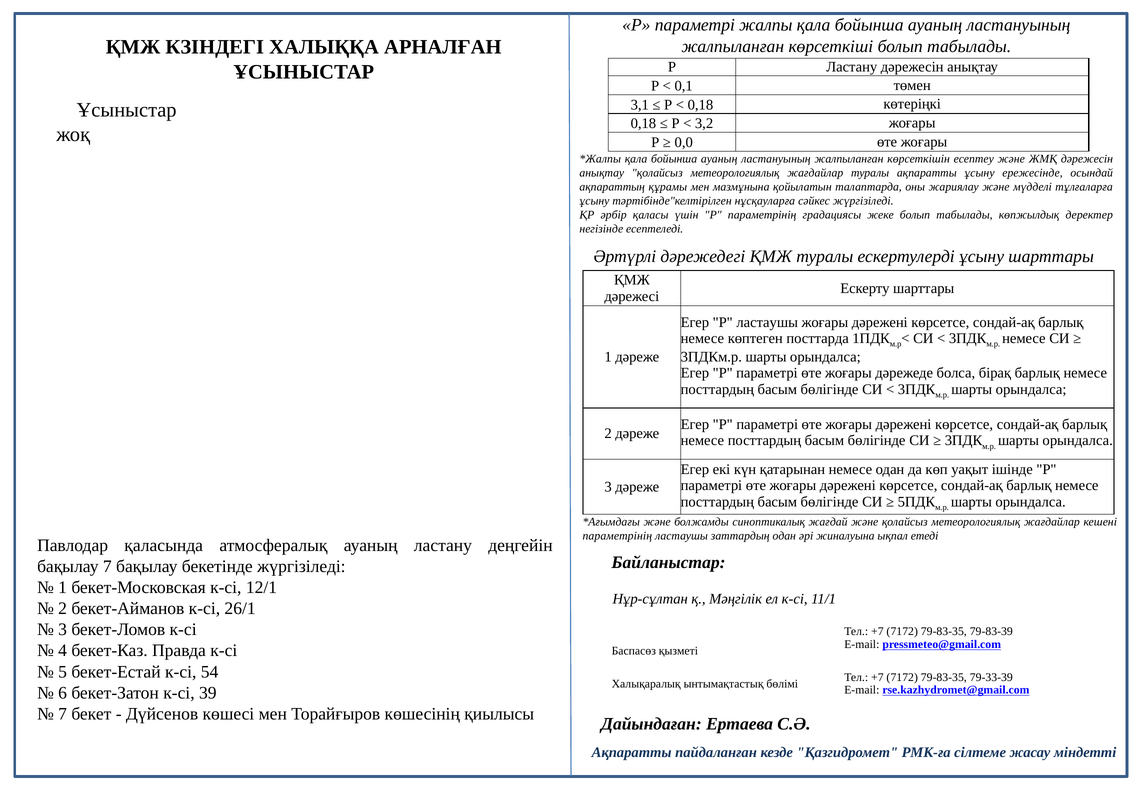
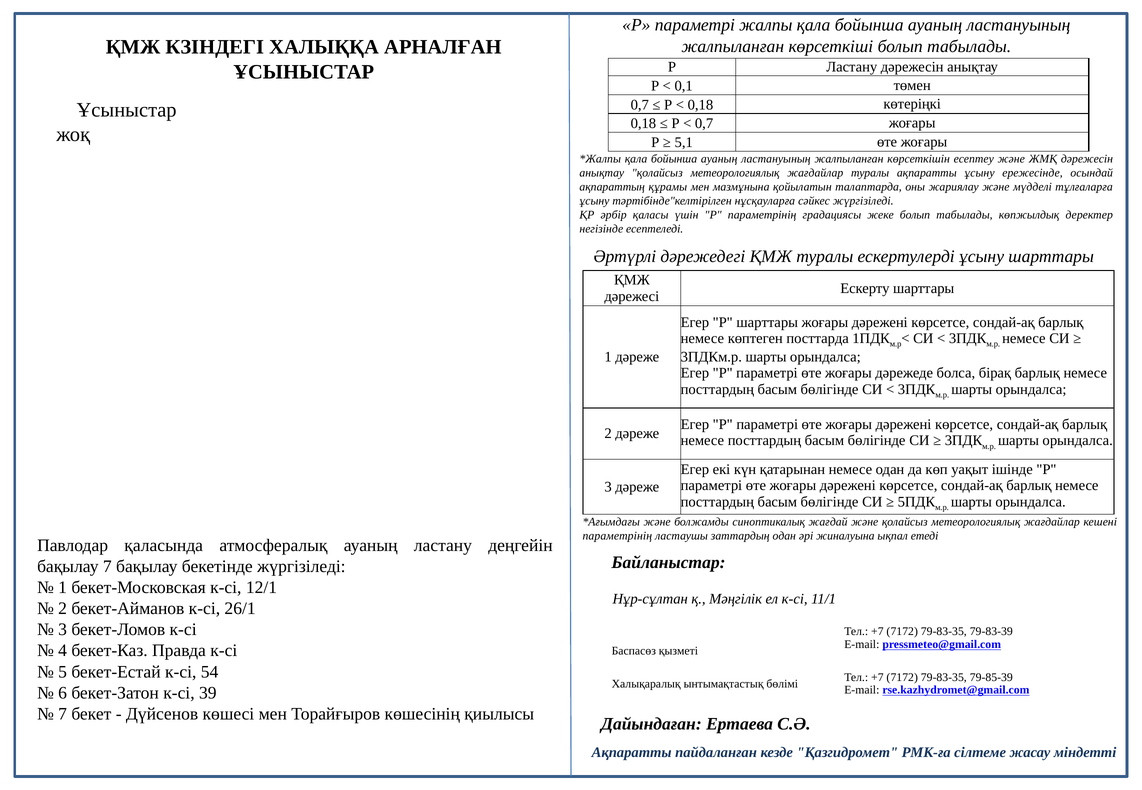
3,1: 3,1 -> 0,7 (640, 105)
3,2: 3,2 -> 0,7 (704, 124)
0,0: 0,0 -> 5,1 (684, 142)
Р ластаушы: ластаушы -> шарттары (767, 323)
79-33-39: 79-33-39 -> 79-85-39 (991, 678)
